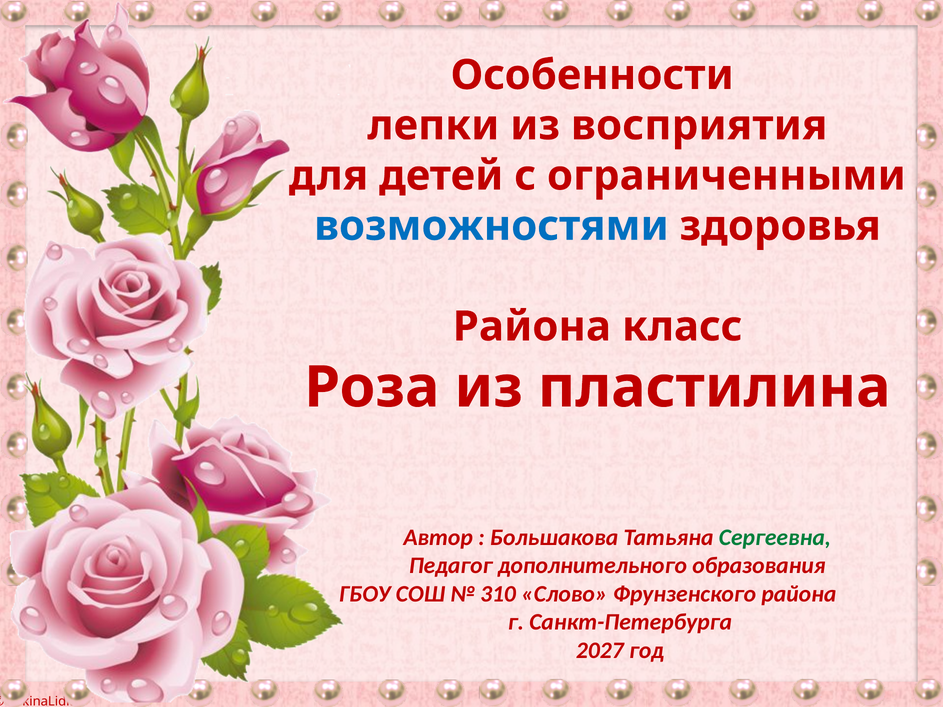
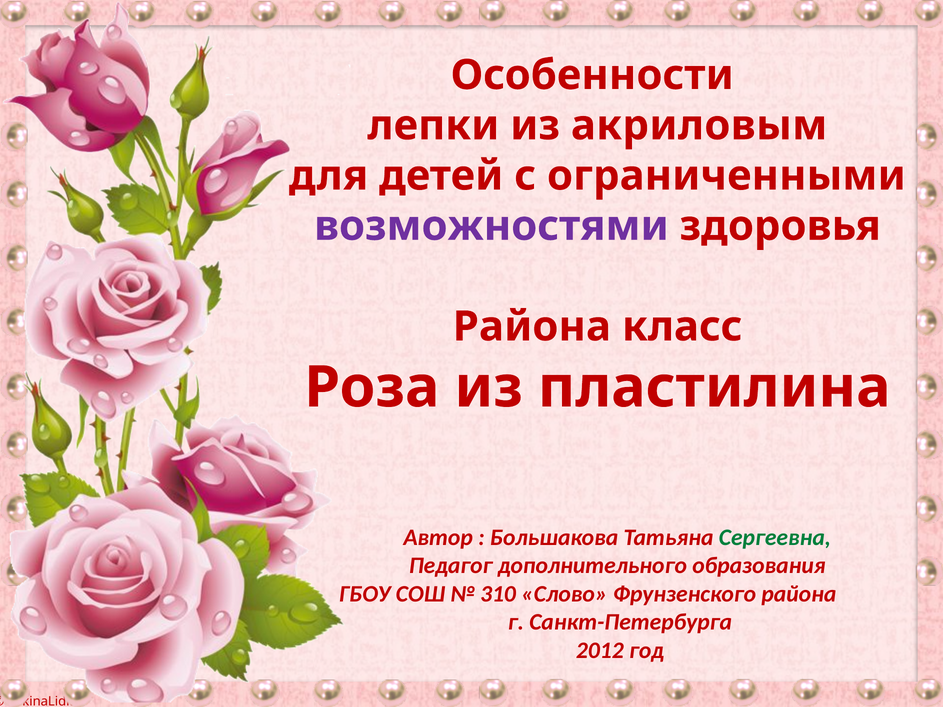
восприятия: восприятия -> акриловым (699, 126)
возможностями colour: blue -> purple (491, 226)
2027: 2027 -> 2012 (600, 651)
